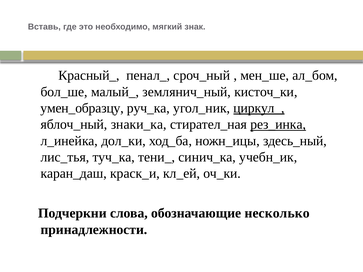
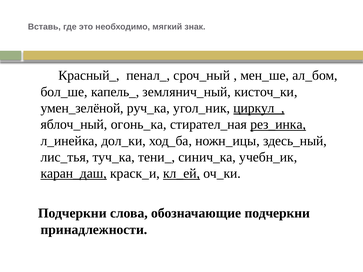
малый_: малый_ -> капель_ (115, 92)
умен_образцу: умен_образцу -> умен_зелёной (82, 108)
знаки_ка: знаки_ка -> огонь_ка (139, 125)
каран_даш underline: none -> present (74, 174)
кл_ей underline: none -> present (182, 174)
обозначающие несколько: несколько -> подчеркни (277, 213)
